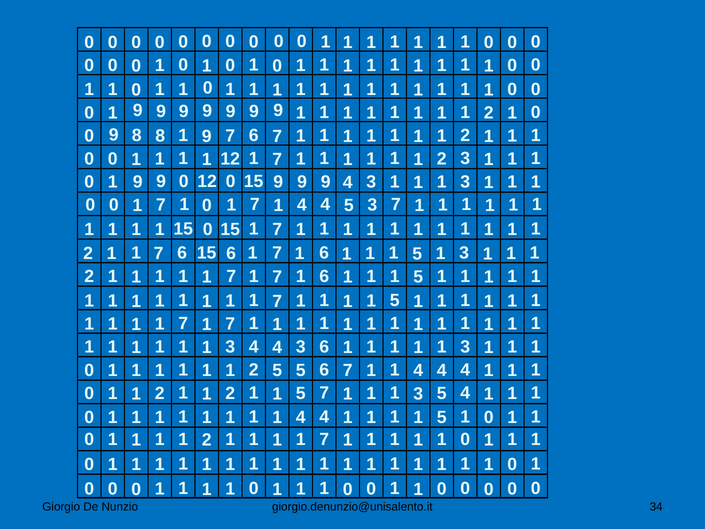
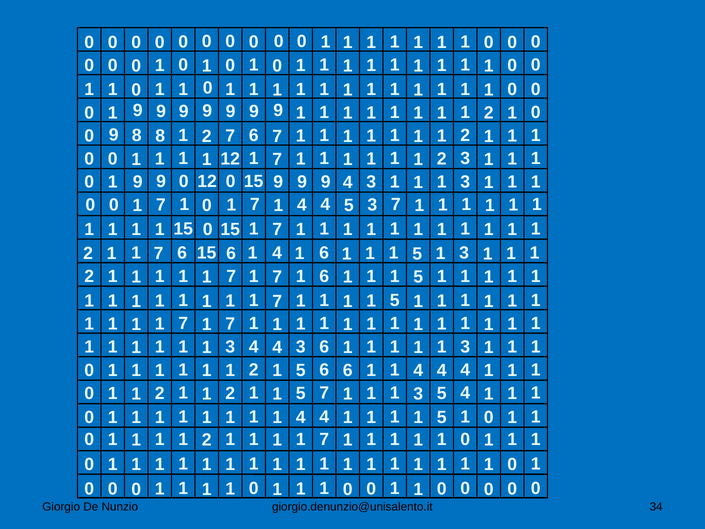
8 1 9: 9 -> 2 (207, 136)
6 1 7: 7 -> 4 (277, 253)
5: 5 -> 1 (277, 370)
5 6 7: 7 -> 6 (348, 370)
